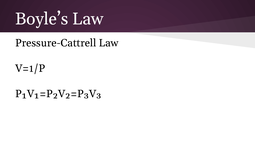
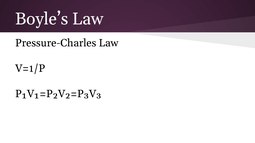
Pressure-Cattrell: Pressure-Cattrell -> Pressure-Charles (56, 43)
